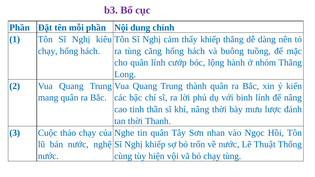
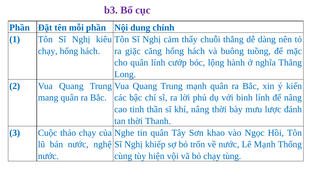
thấy khiếp: khiếp -> chuỗi (210, 39)
ra tùng: tùng -> giặc (133, 51)
nhóm: nhóm -> nghĩa (266, 63)
Trung thành: thành -> mạnh (196, 86)
nhan: nhan -> khao (216, 133)
Lê Thuật: Thuật -> Mạnh (265, 145)
